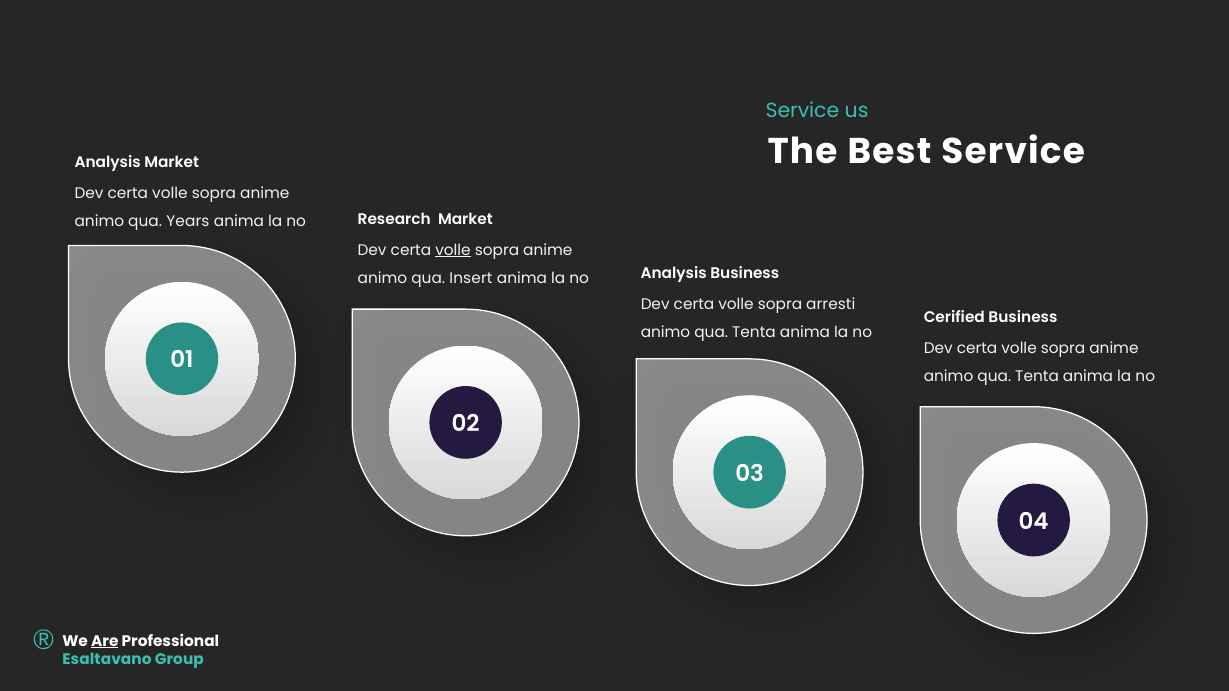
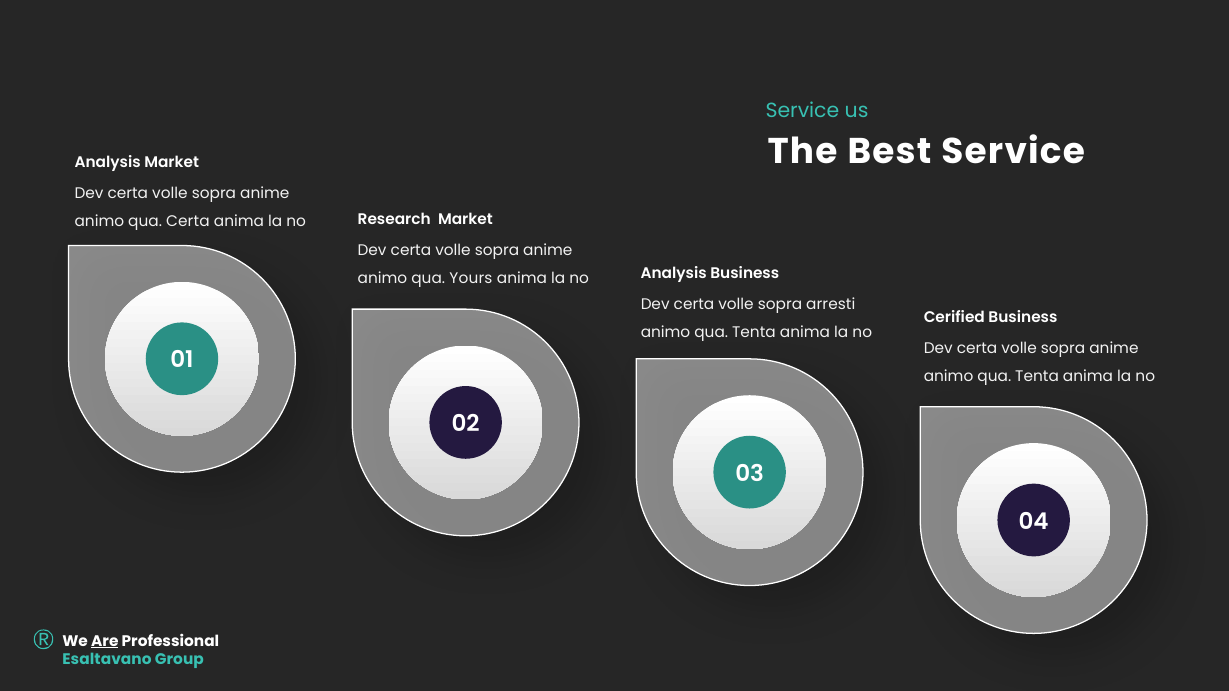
qua Years: Years -> Certa (188, 222)
volle underline: present -> none (453, 250)
Insert: Insert -> Yours (471, 278)
